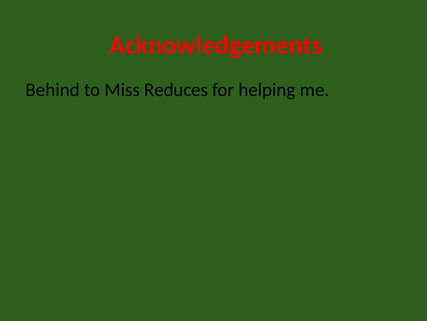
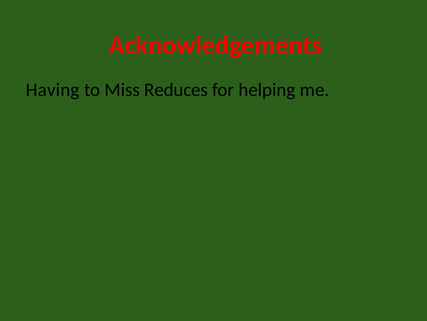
Behind: Behind -> Having (53, 90)
